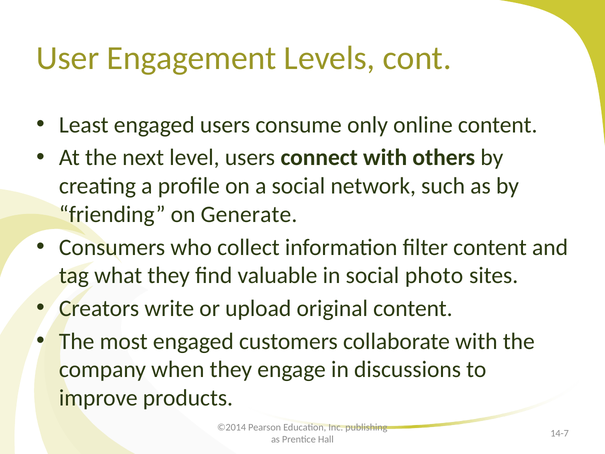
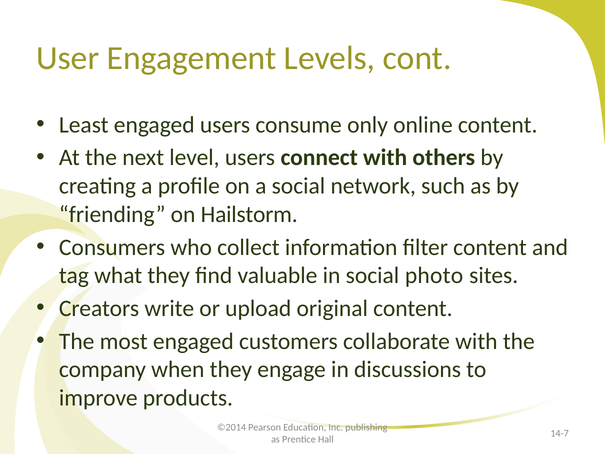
Generate: Generate -> Hailstorm (249, 214)
